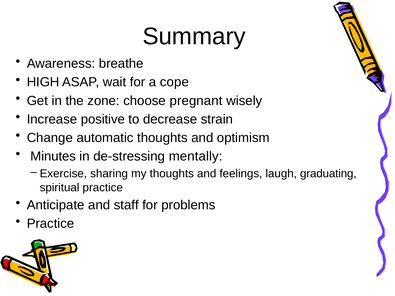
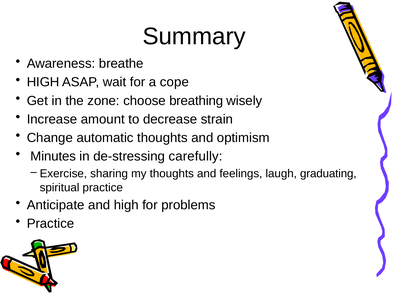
pregnant: pregnant -> breathing (196, 101)
positive: positive -> amount (103, 119)
mentally: mentally -> carefully (196, 156)
and staff: staff -> high (126, 205)
